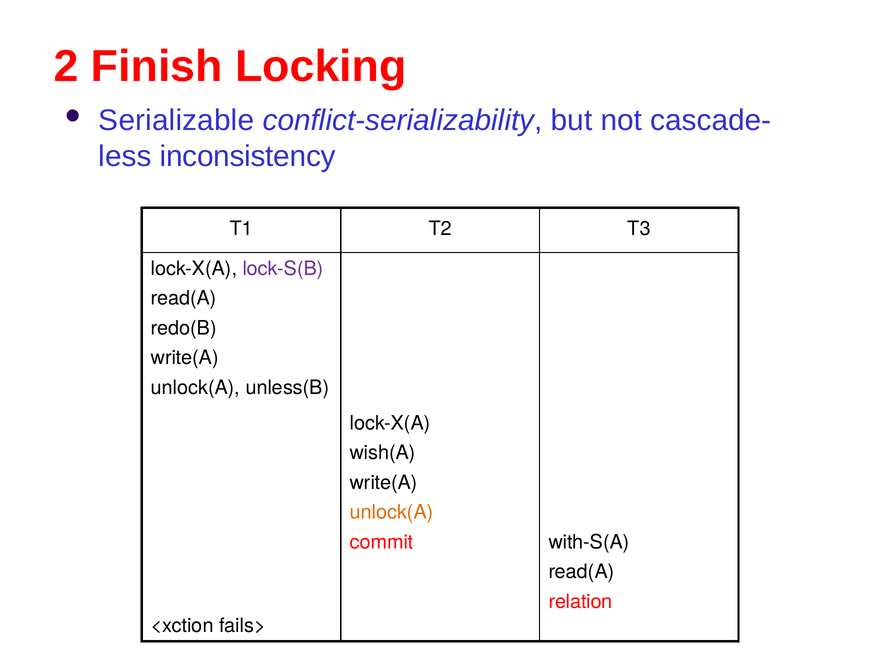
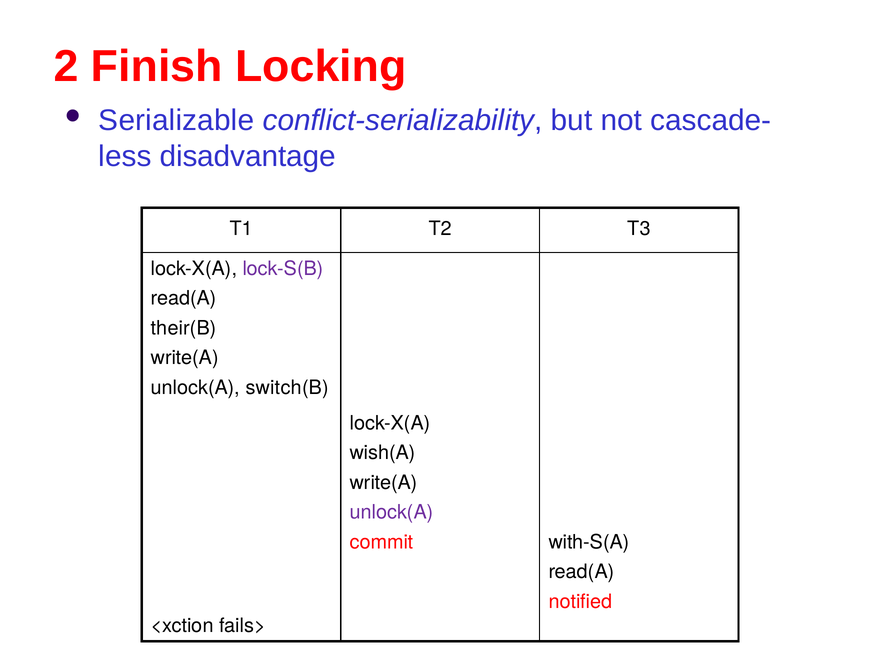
inconsistency: inconsistency -> disadvantage (248, 156)
redo(B: redo(B -> their(B (184, 328)
unless(B: unless(B -> switch(B (287, 388)
unlock(A colour: orange -> purple (392, 513)
relation: relation -> notified (580, 602)
